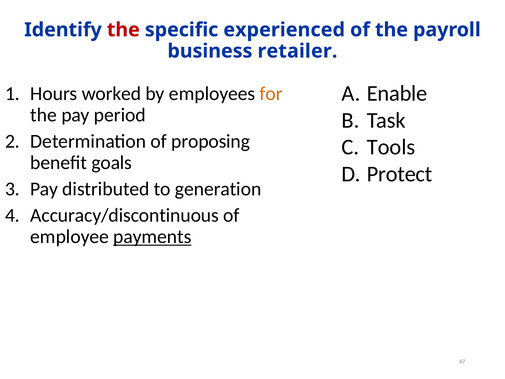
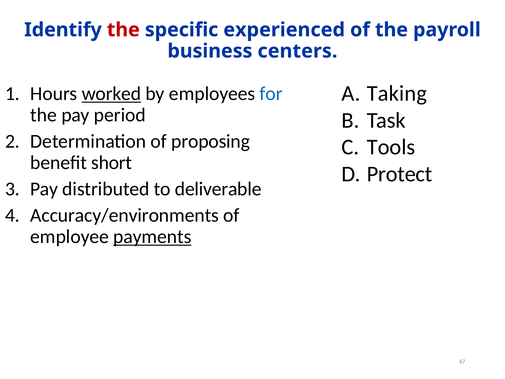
retailer: retailer -> centers (297, 51)
Enable: Enable -> Taking (397, 93)
worked underline: none -> present (111, 94)
for colour: orange -> blue (271, 94)
goals: goals -> short (112, 162)
generation: generation -> deliverable (218, 189)
Accuracy/discontinuous: Accuracy/discontinuous -> Accuracy/environments (125, 215)
